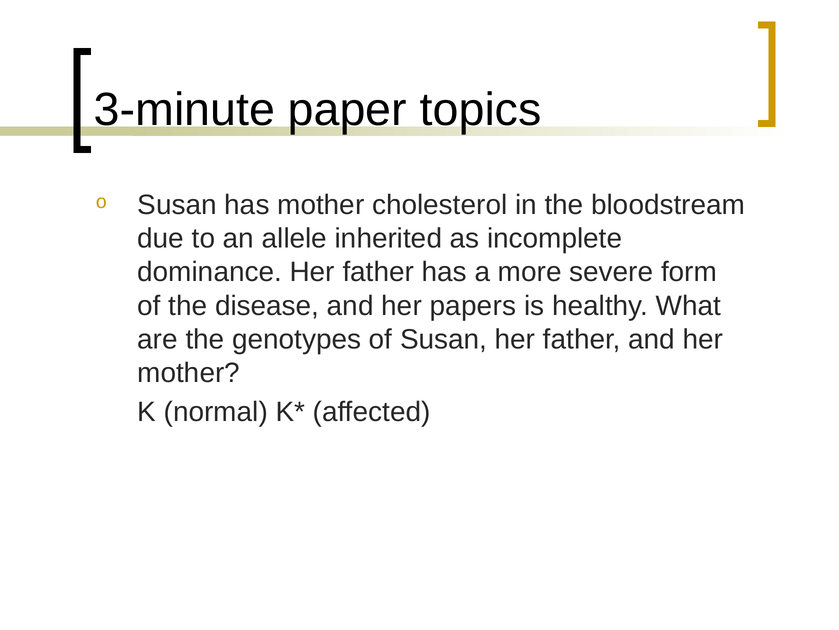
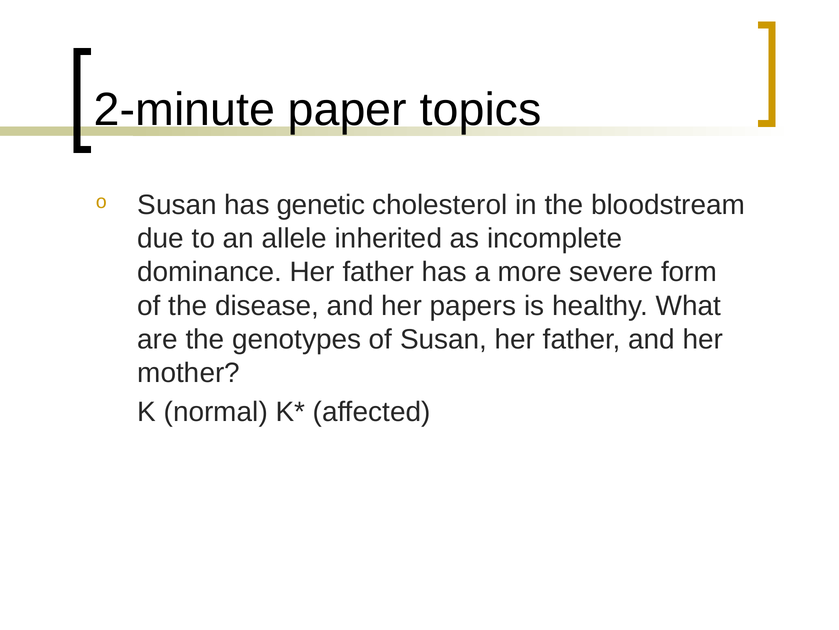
3-minute: 3-minute -> 2-minute (184, 110)
has mother: mother -> genetic (321, 205)
